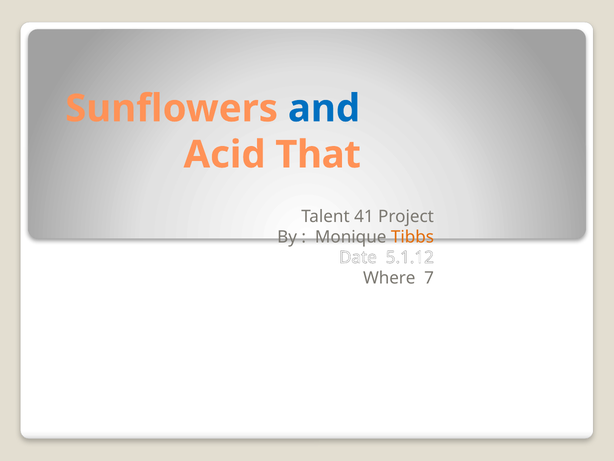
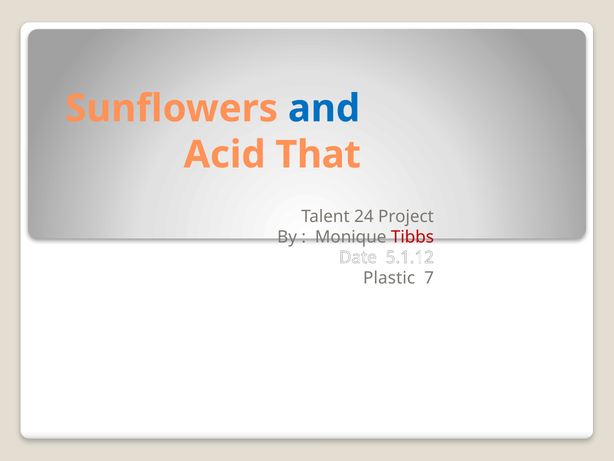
41: 41 -> 24 (364, 216)
Tibbs colour: orange -> red (412, 237)
Where: Where -> Plastic (389, 278)
